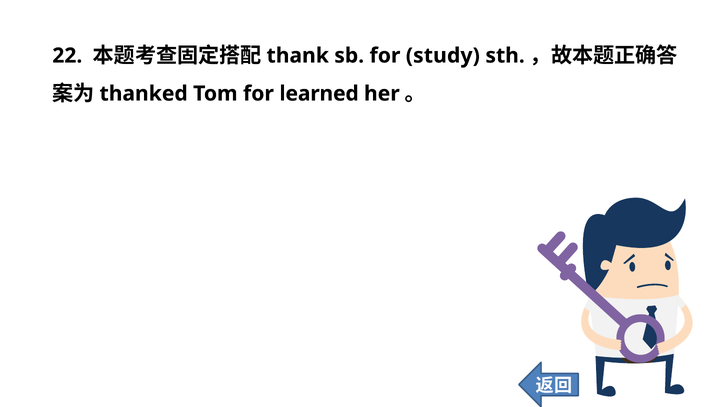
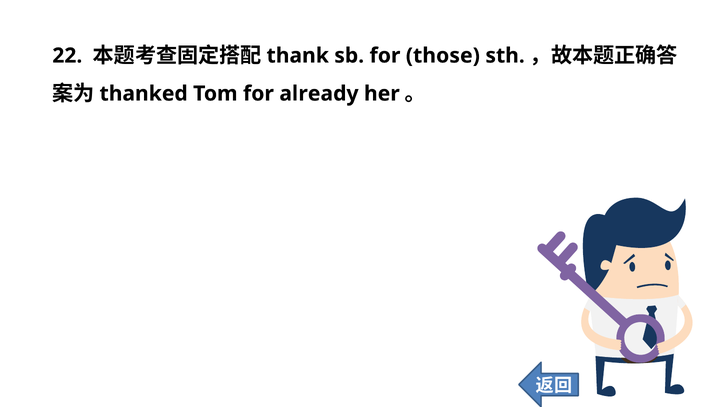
study: study -> those (443, 56)
learned: learned -> already (319, 94)
